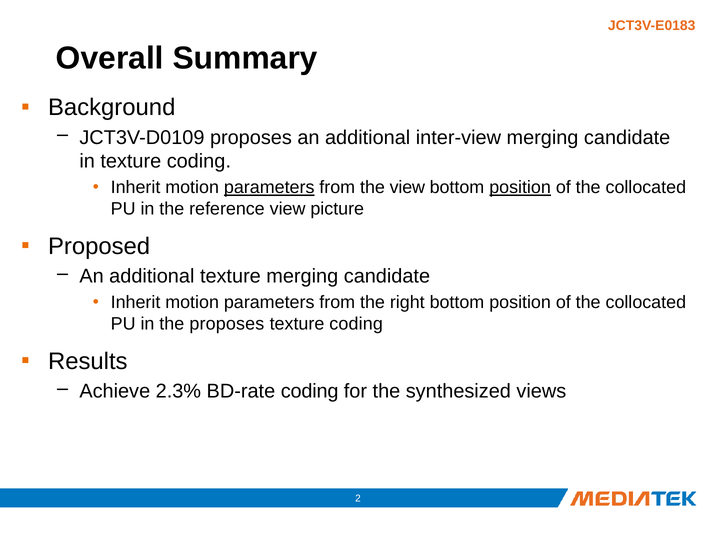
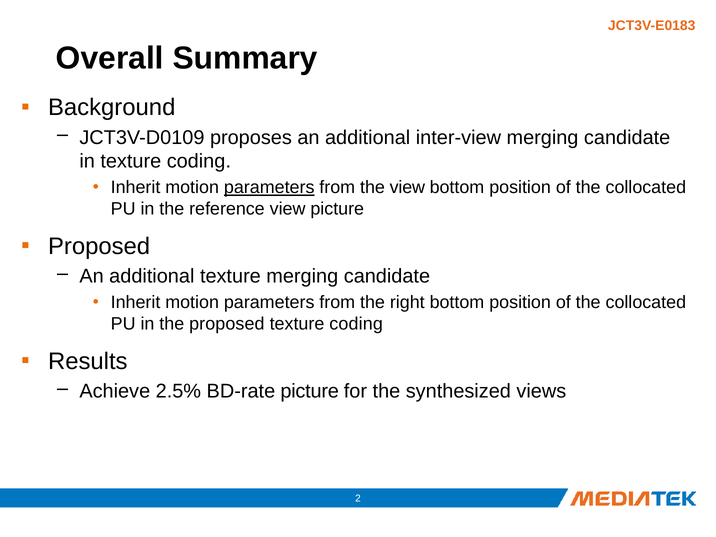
position underline: present -> none (520, 188)
the proposes: proposes -> proposed (227, 324)
2.3%: 2.3% -> 2.5% (178, 391)
BD-rate coding: coding -> picture (310, 391)
